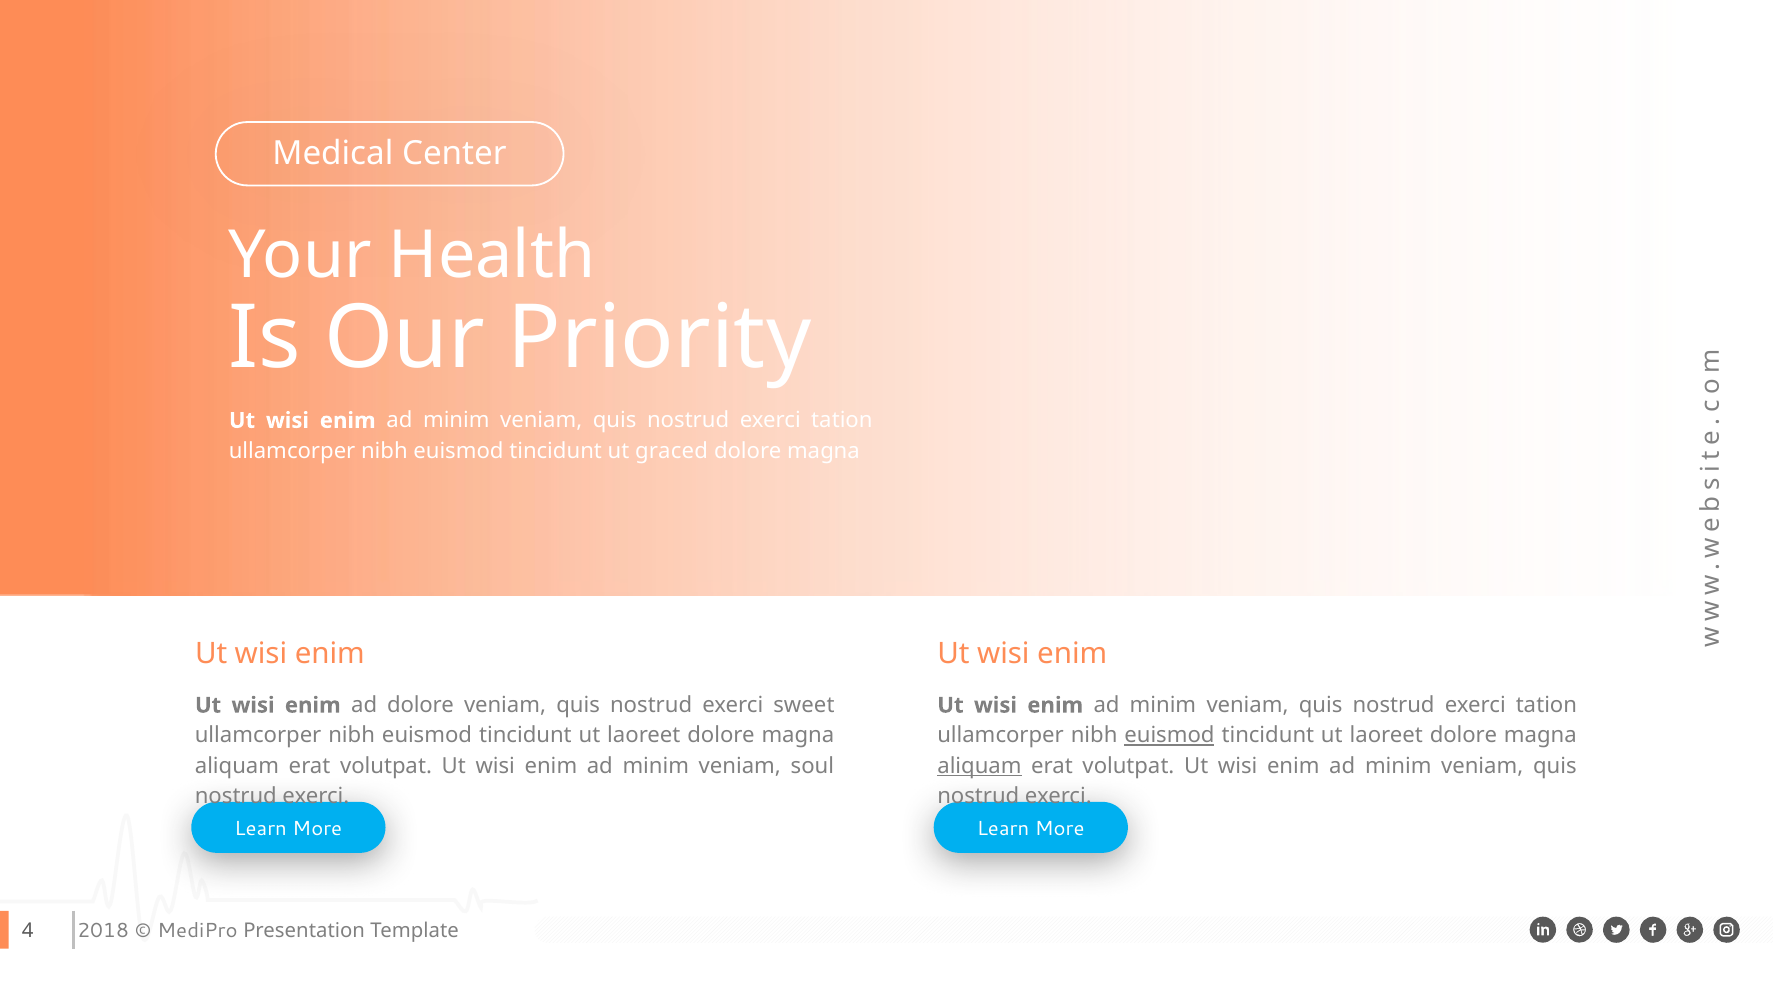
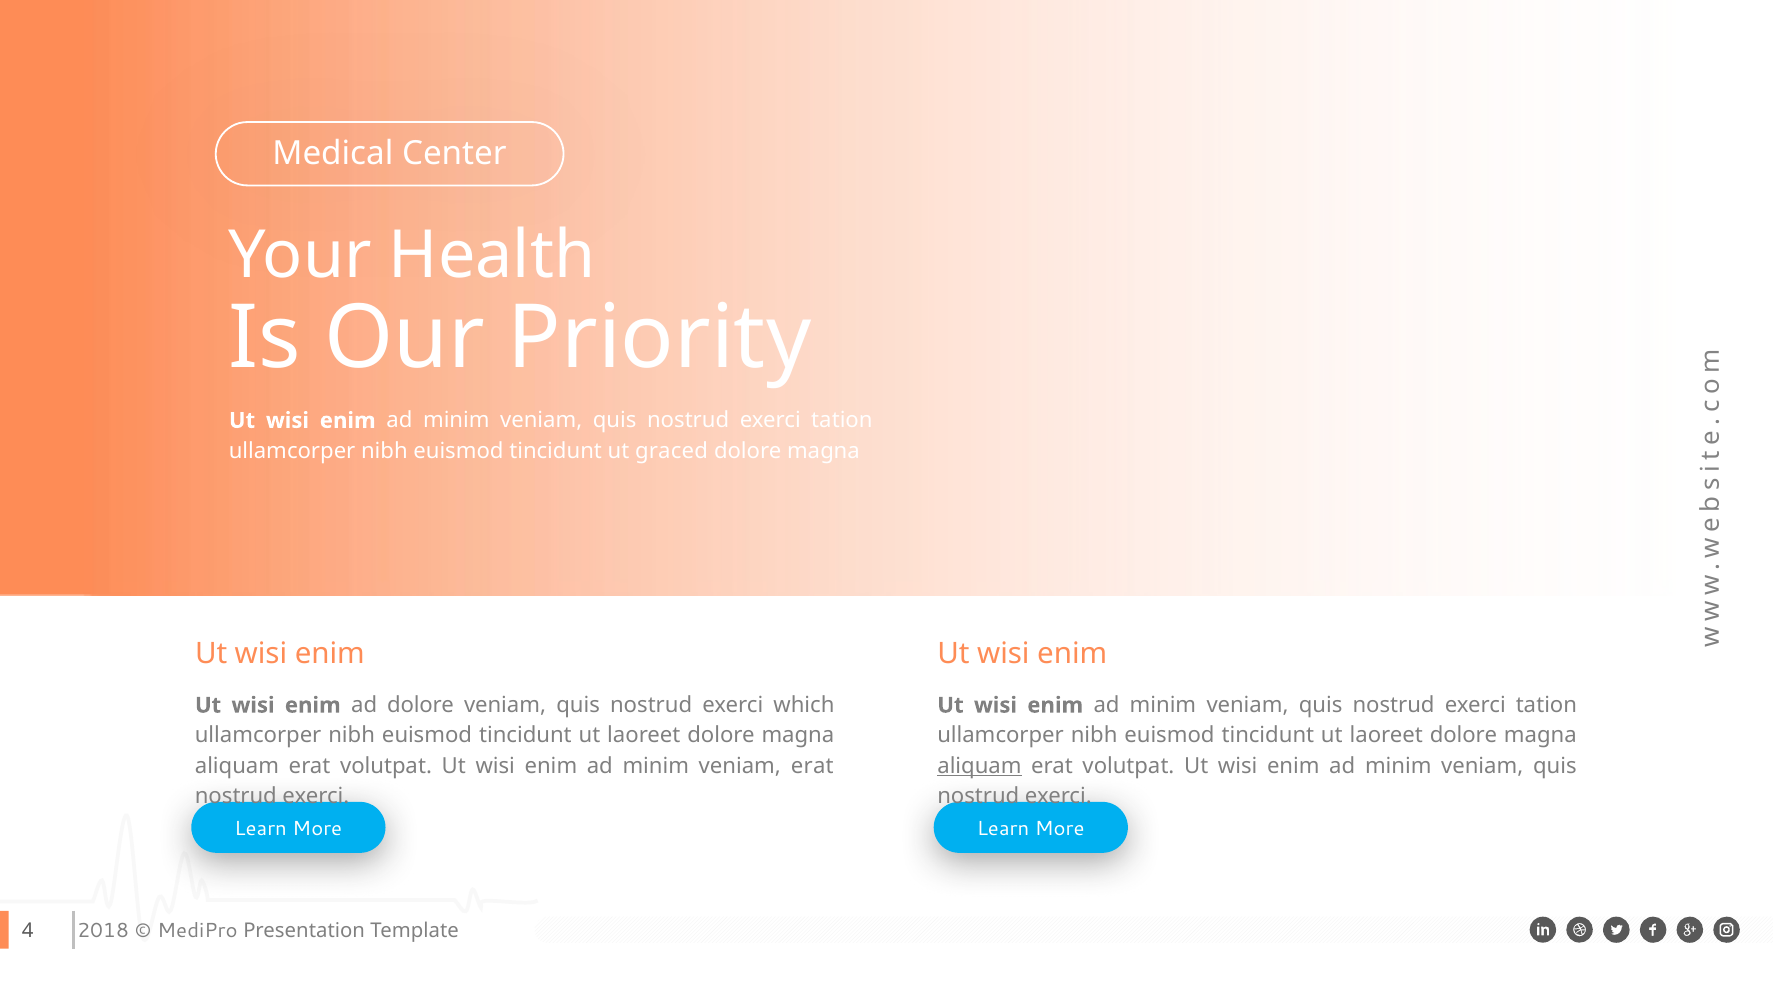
sweet: sweet -> which (804, 706)
euismod underline: present -> none (1169, 736)
veniam soul: soul -> erat (812, 766)
